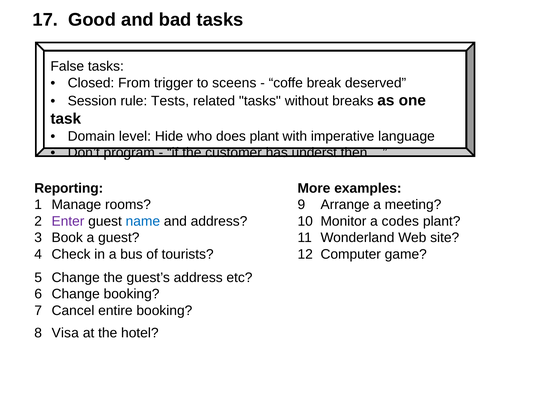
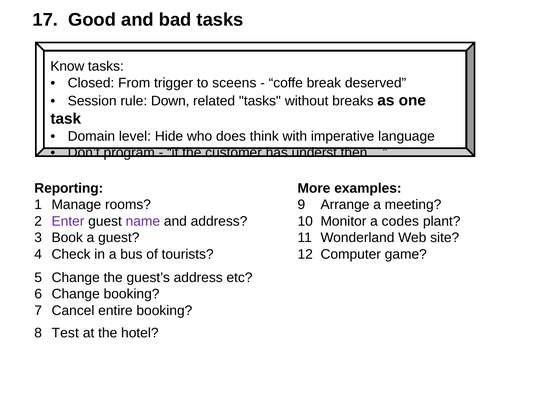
False: False -> Know (67, 66)
Tests: Tests -> Down (170, 101)
does plant: plant -> think (264, 136)
name colour: blue -> purple (143, 221)
Visa: Visa -> Test (65, 333)
